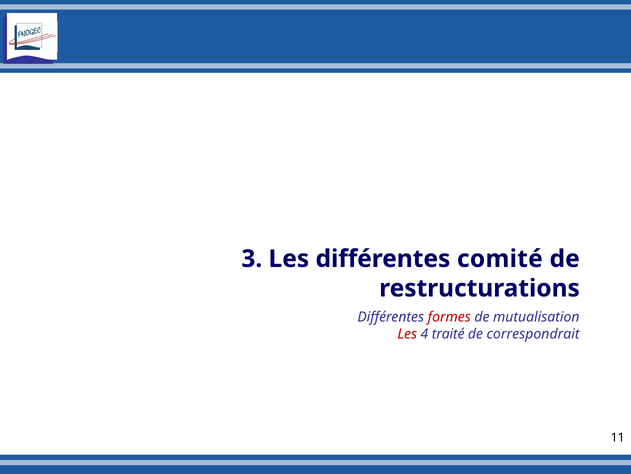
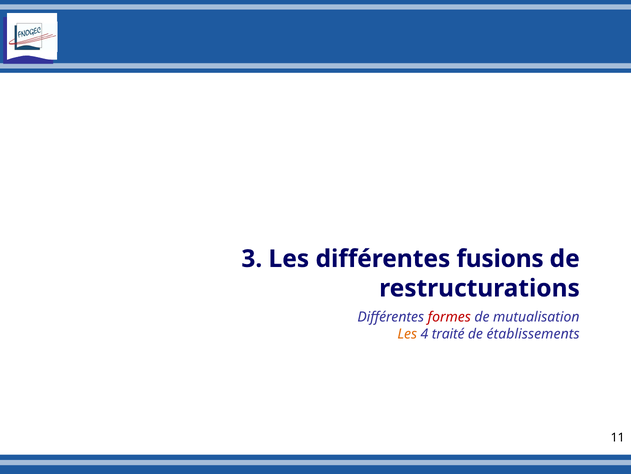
comité: comité -> fusions (500, 258)
Les colour: red -> orange (407, 333)
correspondrait: correspondrait -> établissements (533, 333)
